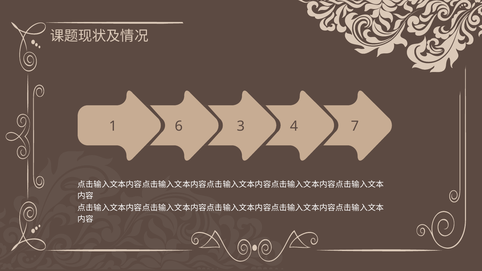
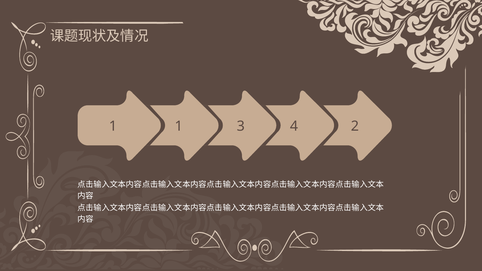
1 6: 6 -> 1 (179, 126)
7: 7 -> 2 (355, 126)
